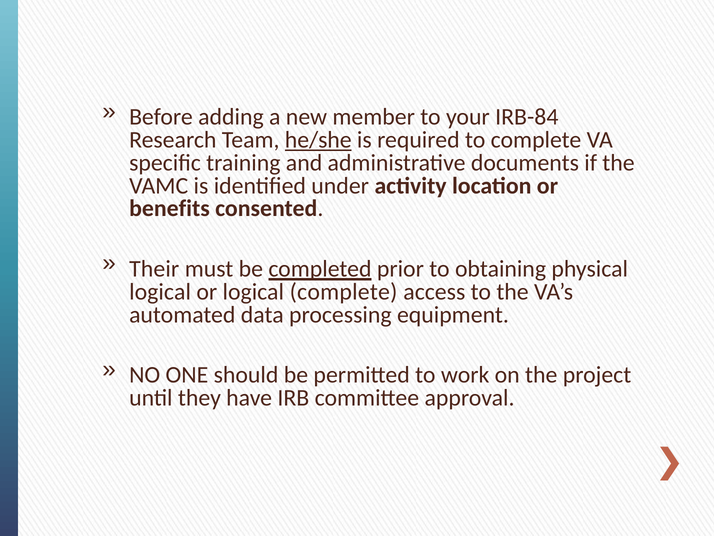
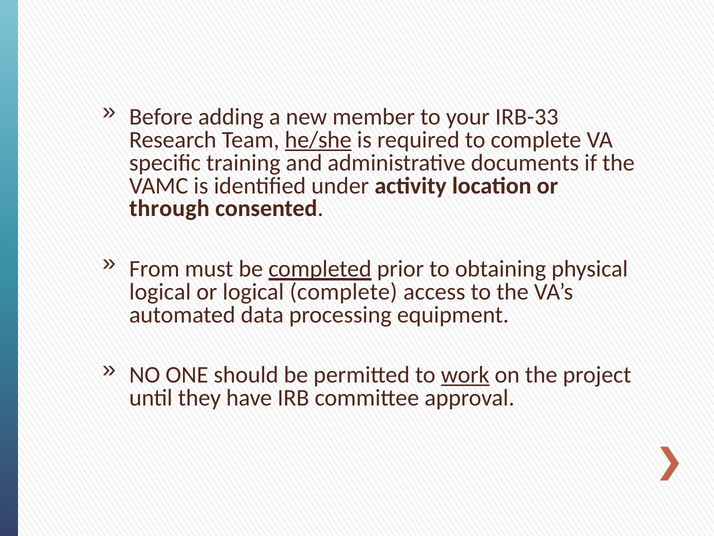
IRB-84: IRB-84 -> IRB-33 (527, 117)
benefits: benefits -> through (169, 208)
Their: Their -> From (154, 269)
work underline: none -> present (465, 375)
